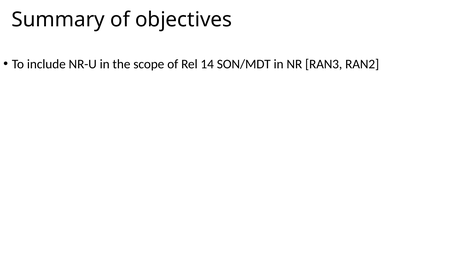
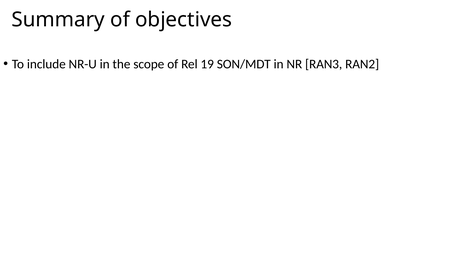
14: 14 -> 19 (207, 64)
